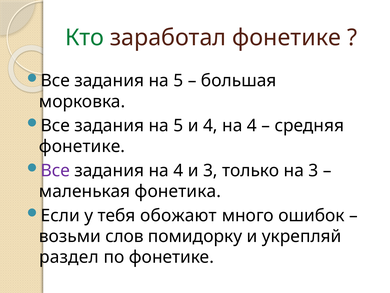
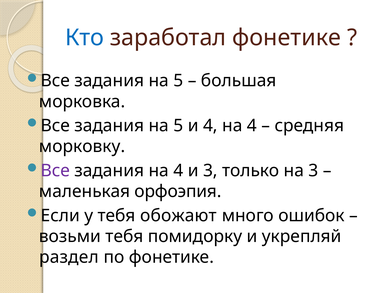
Кто colour: green -> blue (85, 38)
фонетике: фонетике -> морковку (82, 146)
фонетика: фонетика -> орфоэпия (178, 191)
возьми слов: слов -> тебя (124, 236)
